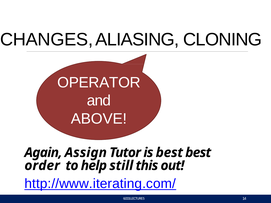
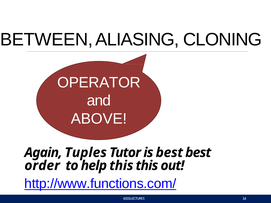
CHANGES: CHANGES -> BETWEEN (47, 40)
Assign: Assign -> Tuples (86, 153)
help still: still -> this (121, 166)
http://www.iterating.com/: http://www.iterating.com/ -> http://www.functions.com/ (100, 184)
